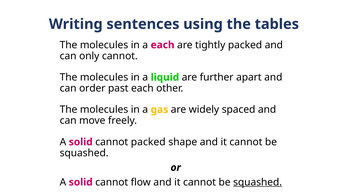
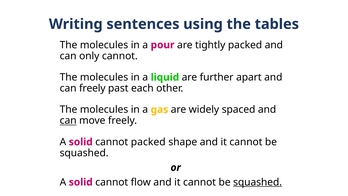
a each: each -> pour (163, 45)
can order: order -> freely (92, 88)
can underline: none -> present (68, 120)
